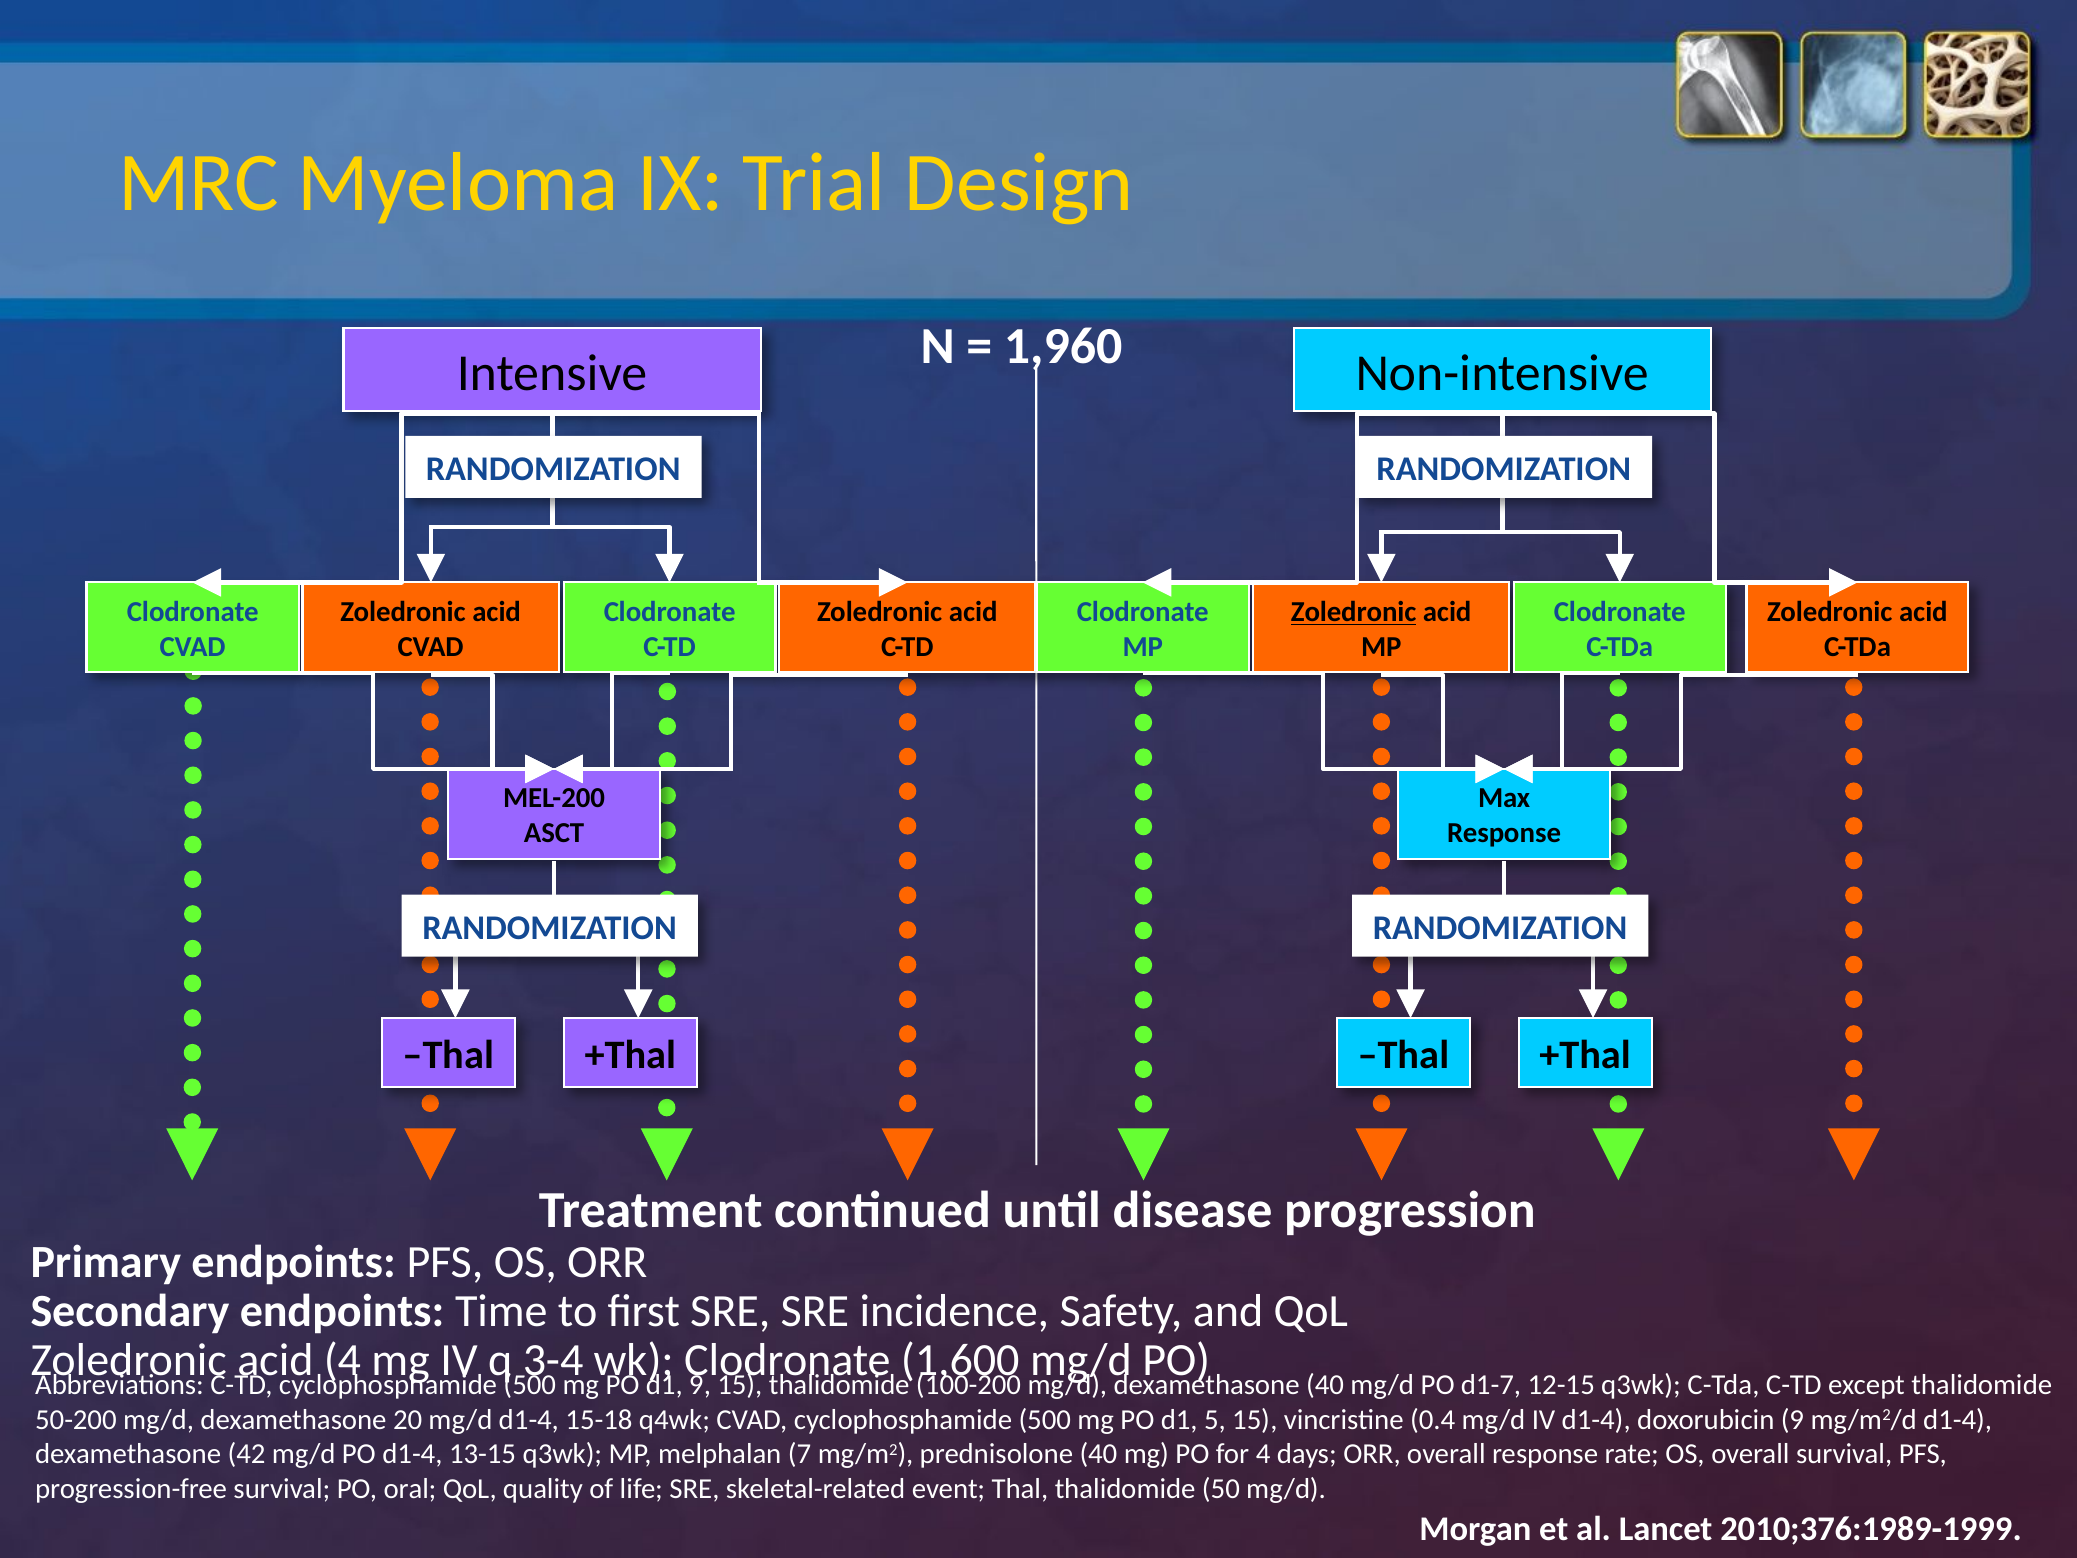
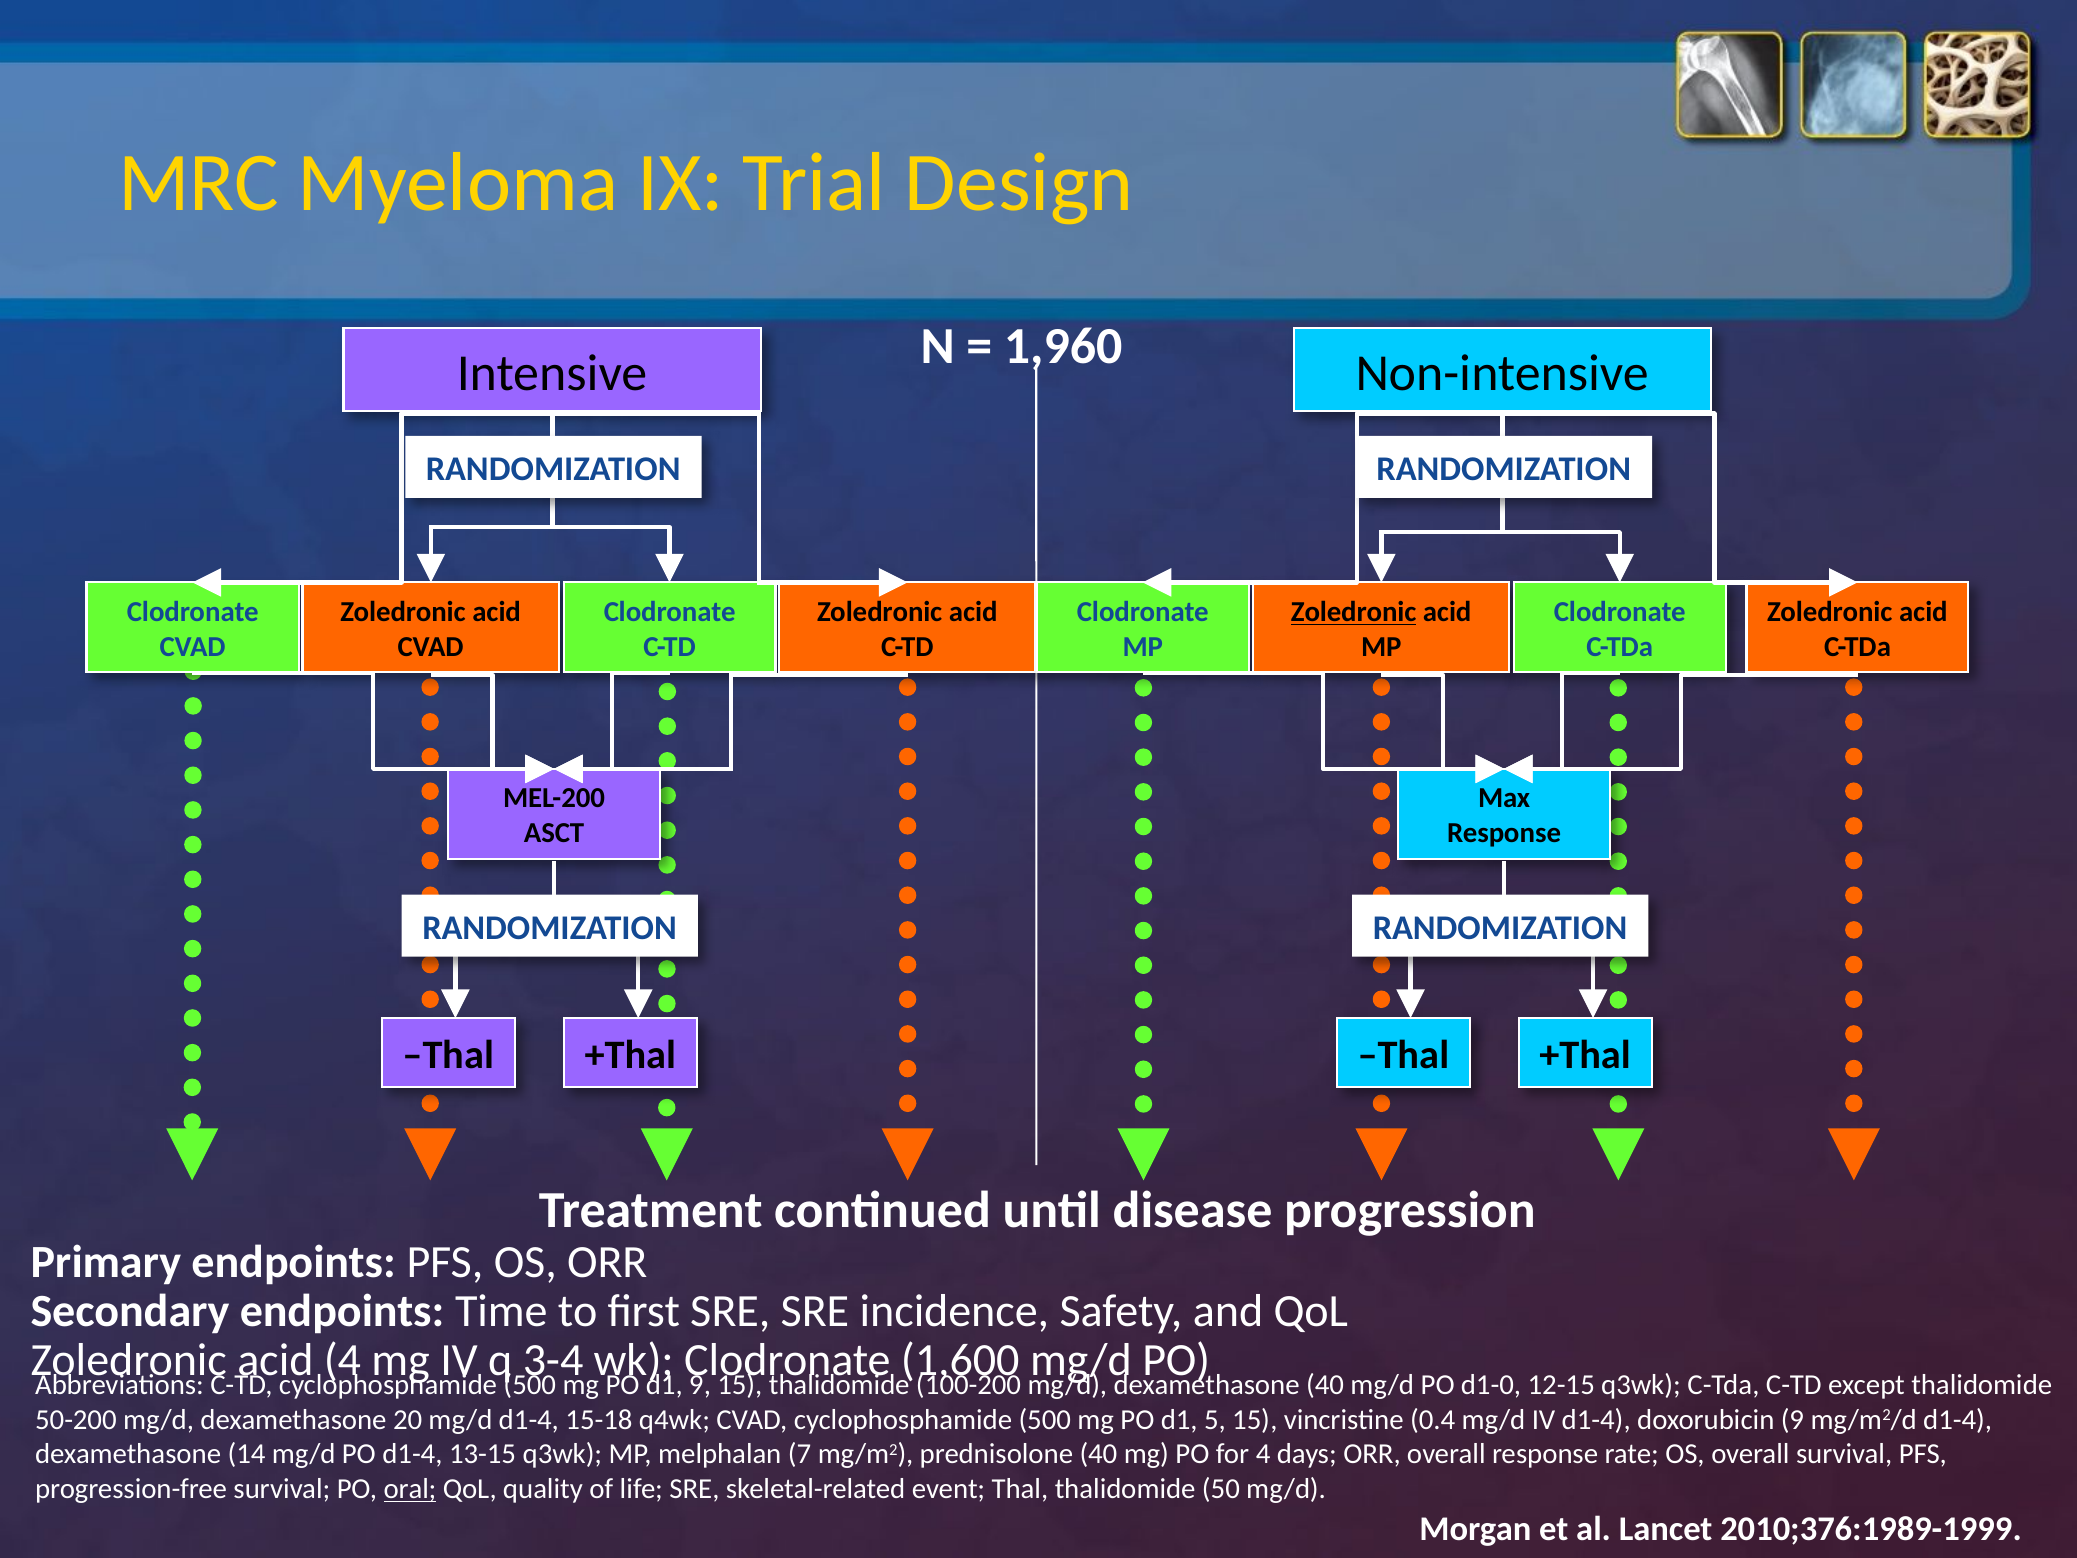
d1-7: d1-7 -> d1-0 (1491, 1385)
42: 42 -> 14 (247, 1454)
oral underline: none -> present (410, 1489)
